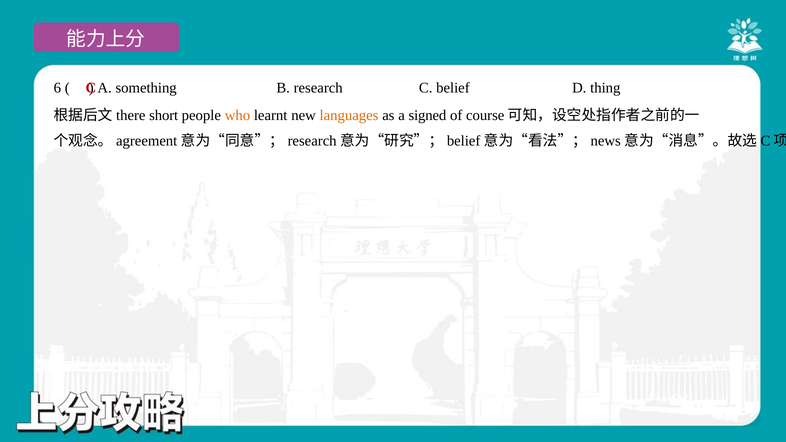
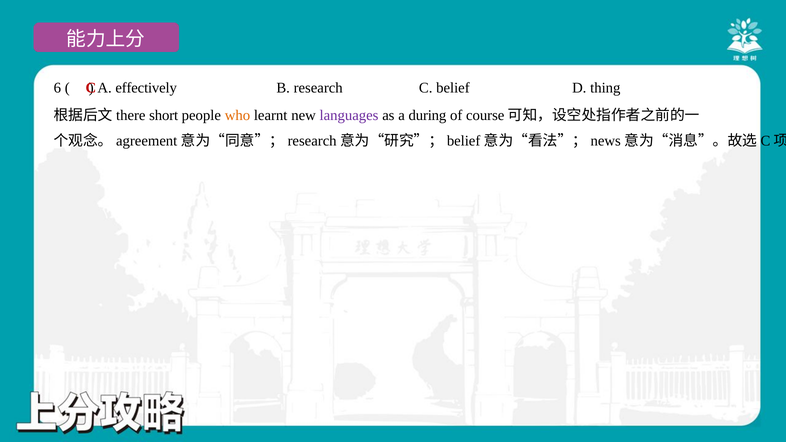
something: something -> effectively (146, 88)
languages colour: orange -> purple (349, 115)
signed: signed -> during (427, 115)
